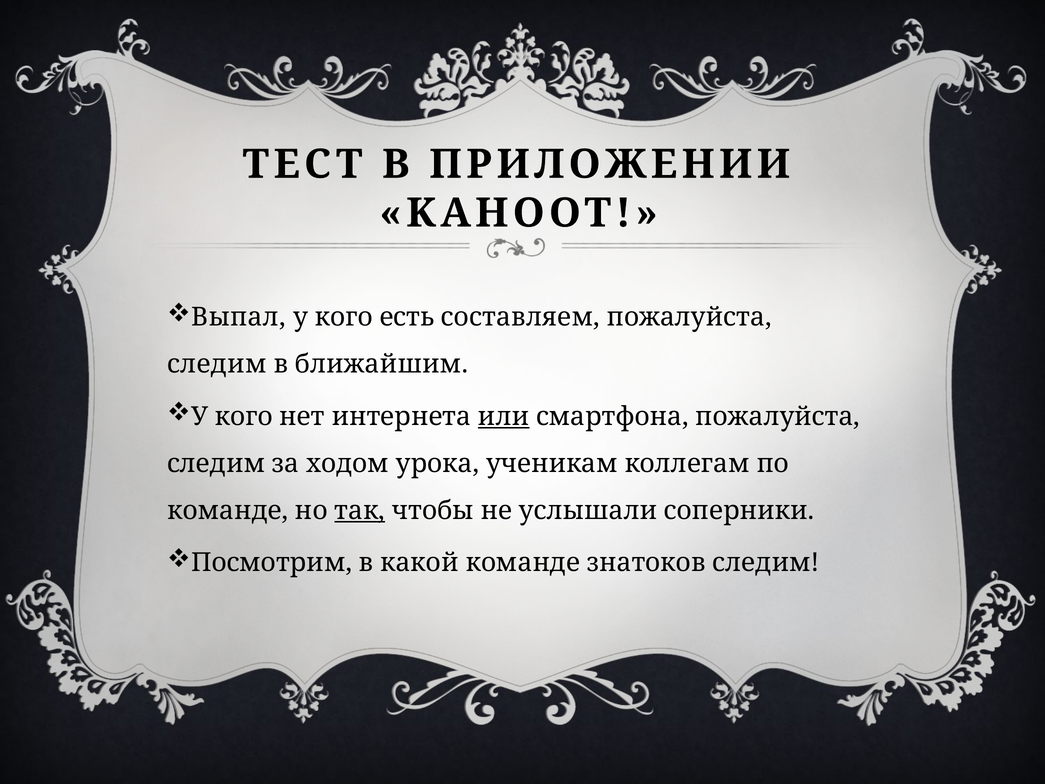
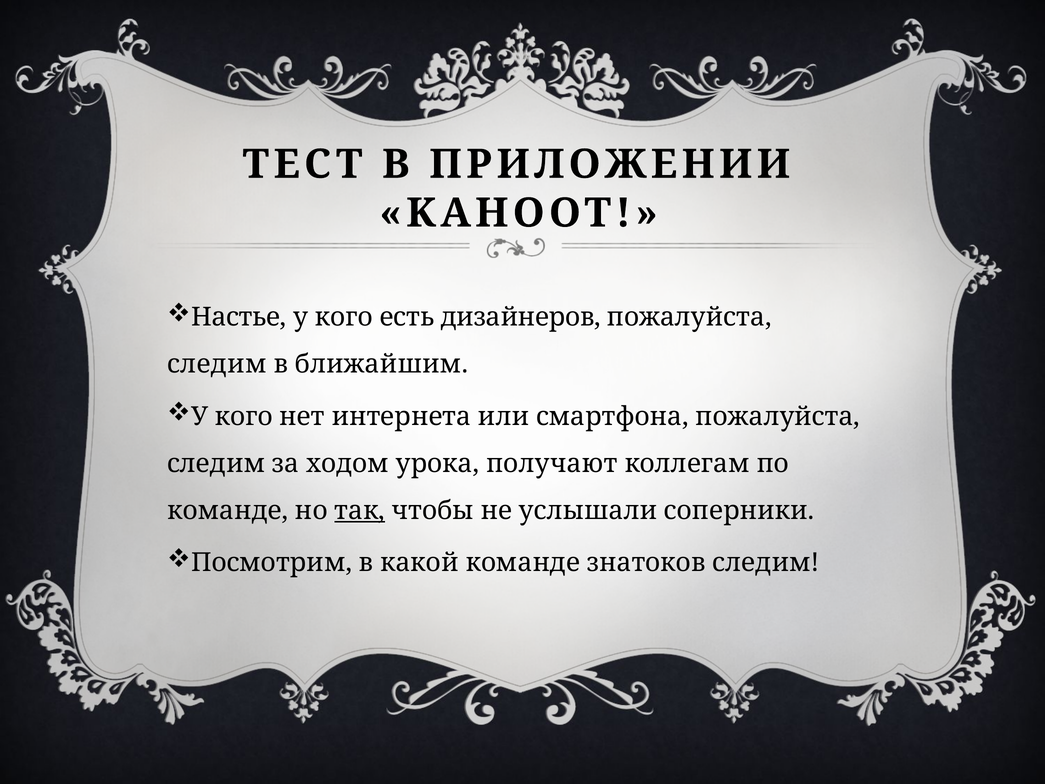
Выпал: Выпал -> Настье (239, 317)
составляем: составляем -> дизайнеров (521, 317)
или underline: present -> none (504, 416)
ученикам: ученикам -> получают (552, 463)
